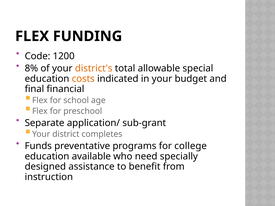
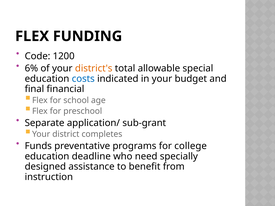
8%: 8% -> 6% (31, 69)
costs colour: orange -> blue (83, 79)
available: available -> deadline (91, 157)
